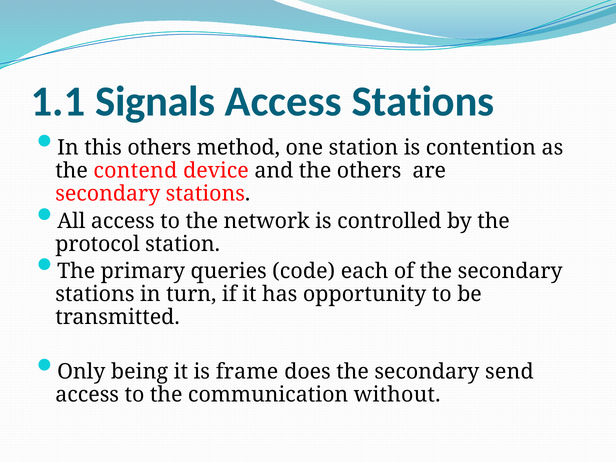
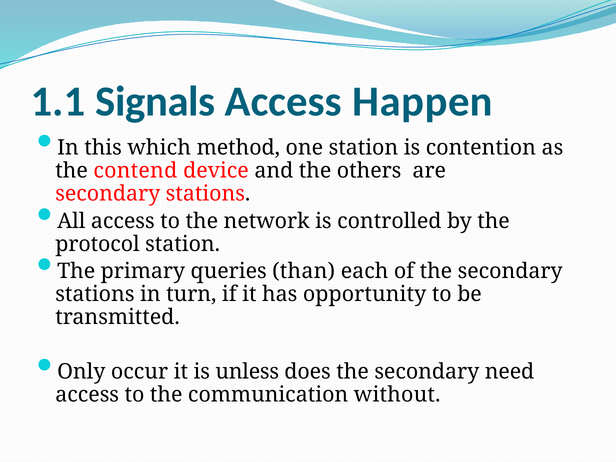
Access Stations: Stations -> Happen (423, 102)
this others: others -> which (159, 148)
code: code -> than (304, 271)
being: being -> occur (140, 371)
frame: frame -> unless (247, 371)
send: send -> need (510, 371)
